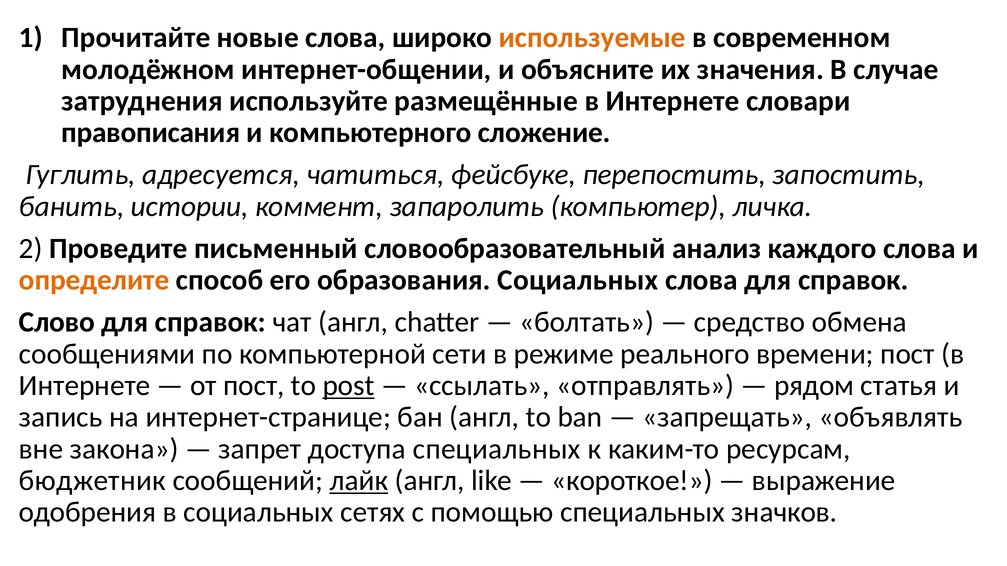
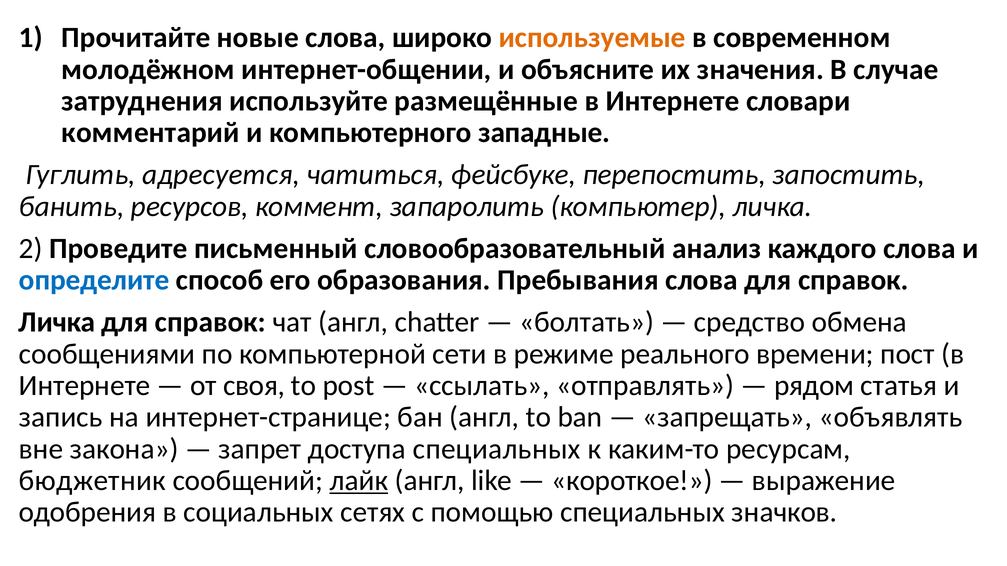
правописания: правописания -> комментарий (151, 133)
сложение: сложение -> западные (544, 133)
истории: истории -> ресурсов (190, 207)
определите colour: orange -> blue (94, 280)
образования Социальных: Социальных -> Пребывания (578, 280)
Слово: Слово -> Личка (57, 323)
от пост: пост -> своя (254, 386)
post underline: present -> none (349, 386)
